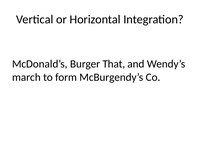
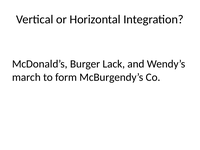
That: That -> Lack (114, 64)
